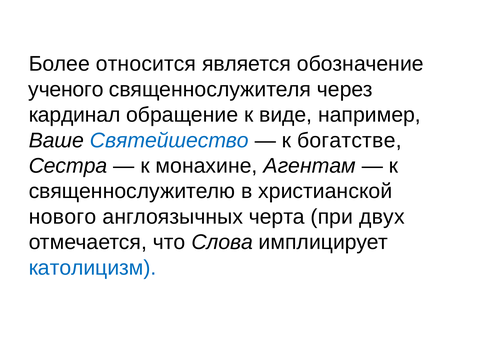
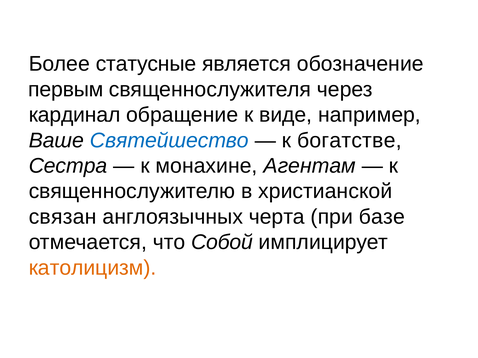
относится: относится -> статусные (146, 64)
ученого: ученого -> первым (66, 90)
нового: нового -> связан (63, 217)
двух: двух -> базе (382, 217)
Слова: Слова -> Собой (222, 243)
католицизм colour: blue -> orange (92, 268)
